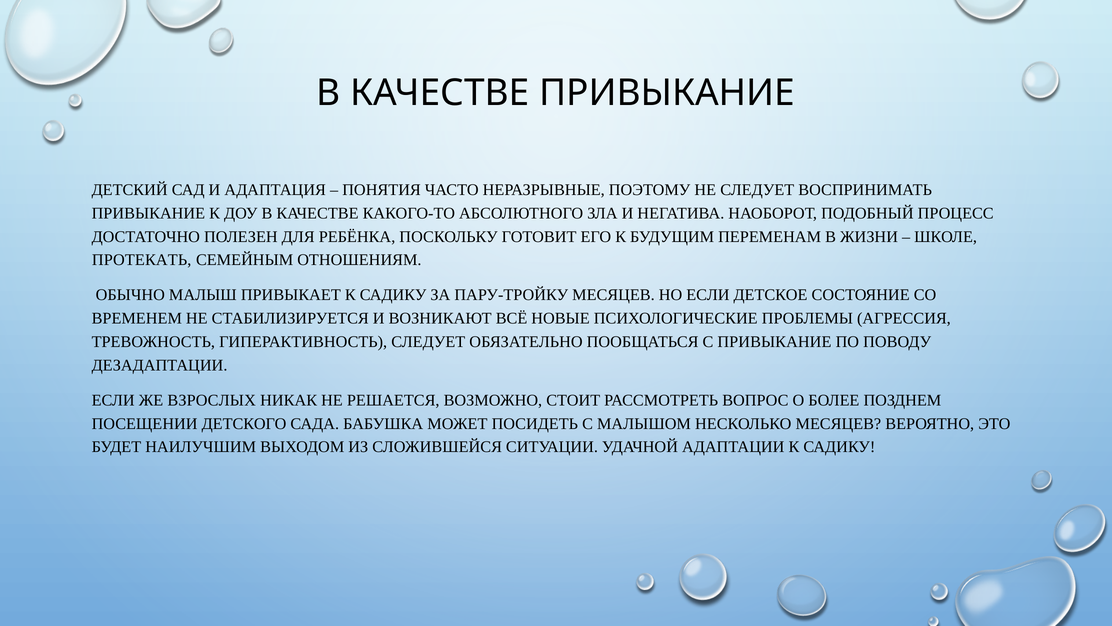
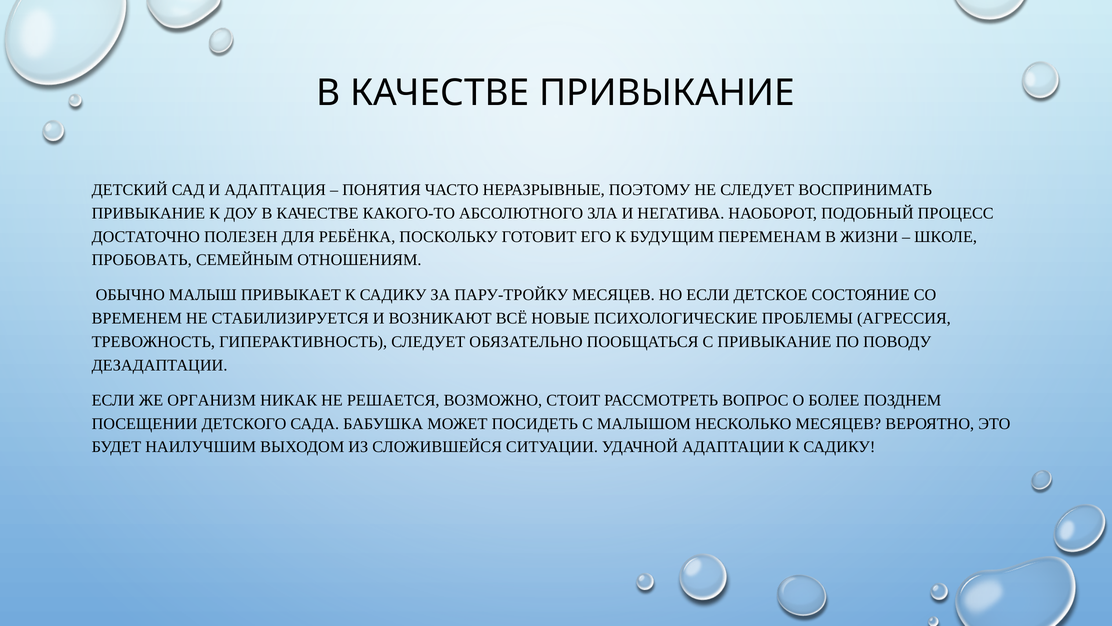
ПРОТЕКАТЬ: ПРОТЕКАТЬ -> ПРОБОВАТЬ (142, 260)
ВЗРОСЛЫХ: ВЗРОСЛЫХ -> ОРГАНИЗМ (212, 400)
